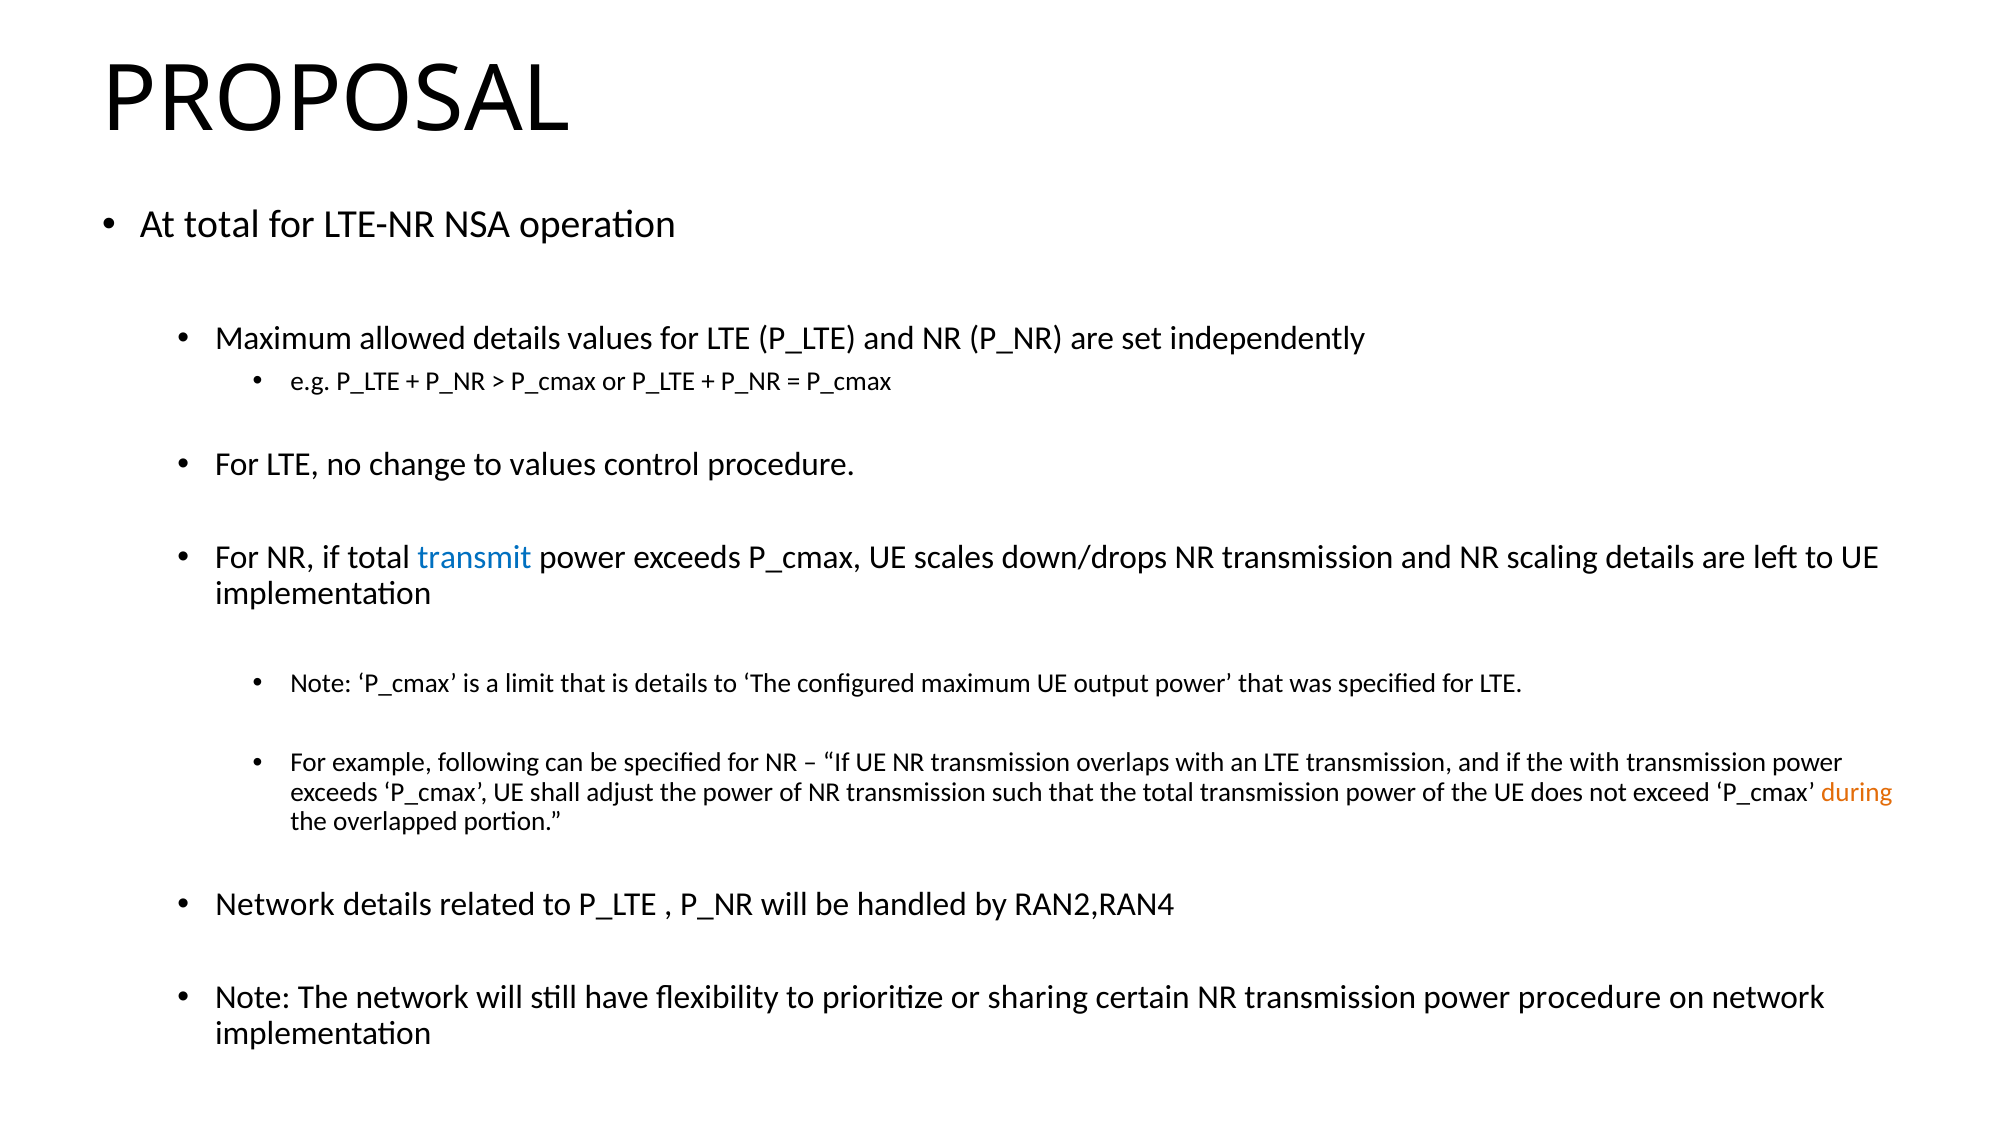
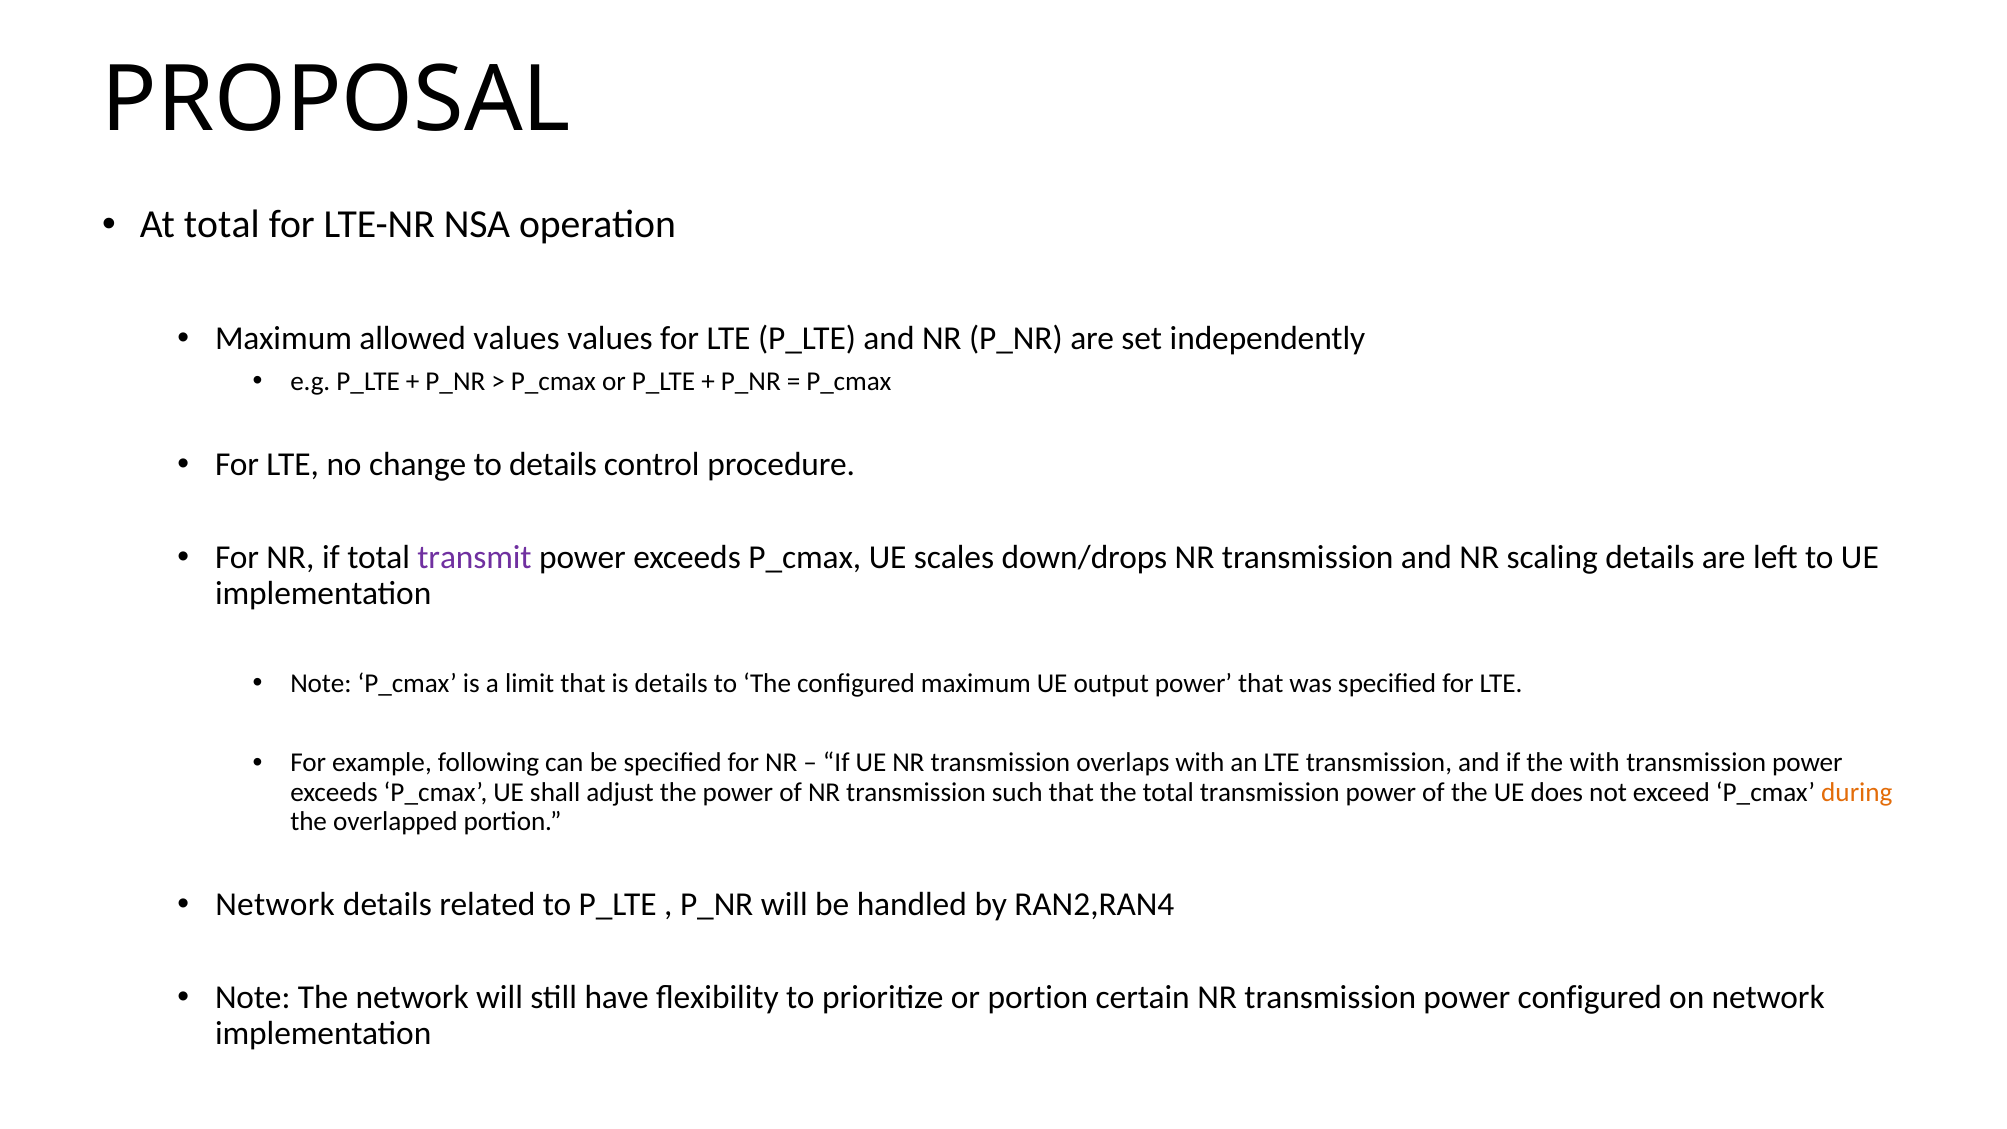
allowed details: details -> values (517, 338)
to values: values -> details (553, 464)
transmit colour: blue -> purple (475, 558)
or sharing: sharing -> portion (1038, 998)
power procedure: procedure -> configured (1590, 998)
